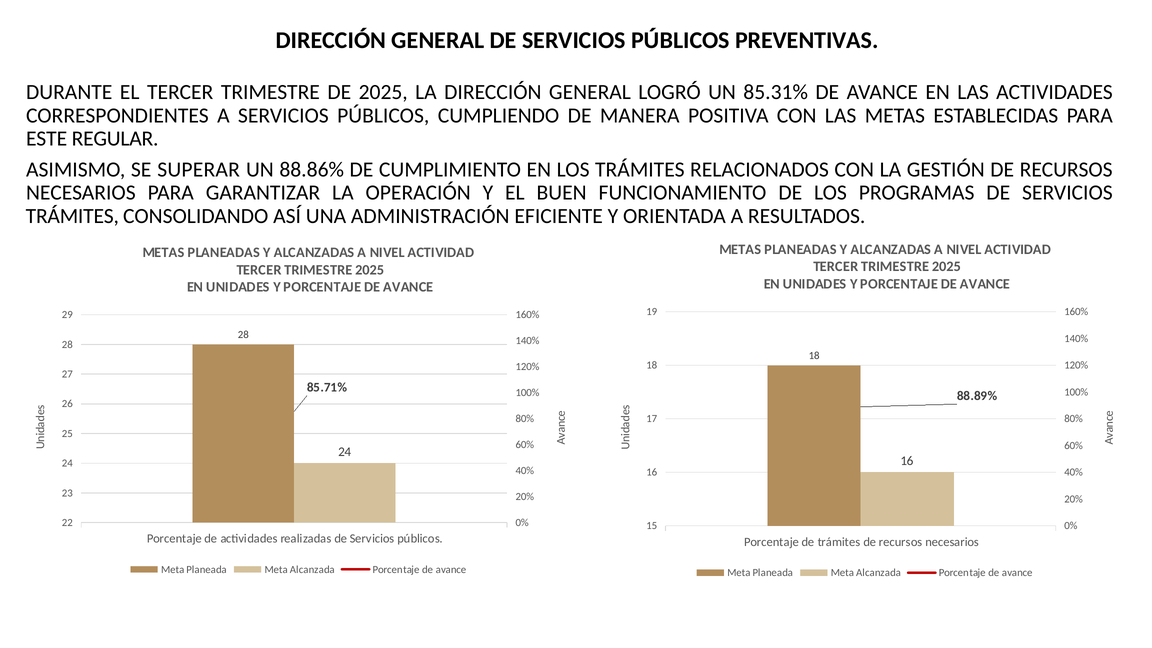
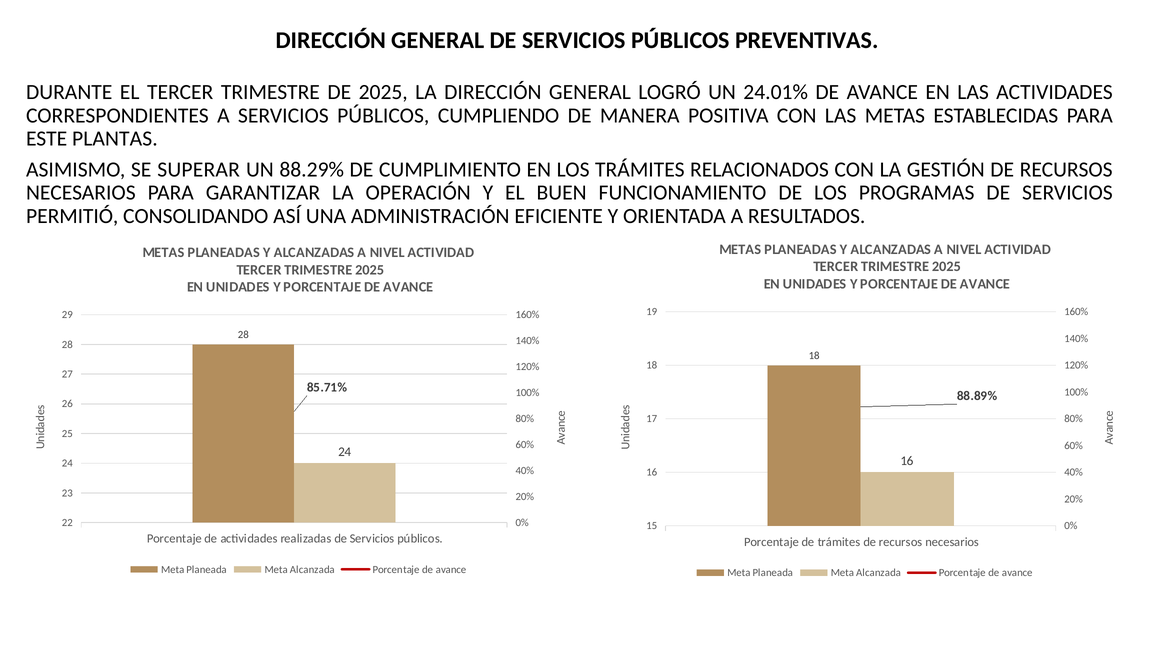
85.31%: 85.31% -> 24.01% (776, 92)
REGULAR: REGULAR -> PLANTAS (115, 139)
88.86%: 88.86% -> 88.29% (312, 169)
TRÁMITES: TRÁMITES -> PERMITIÓ (72, 216)
